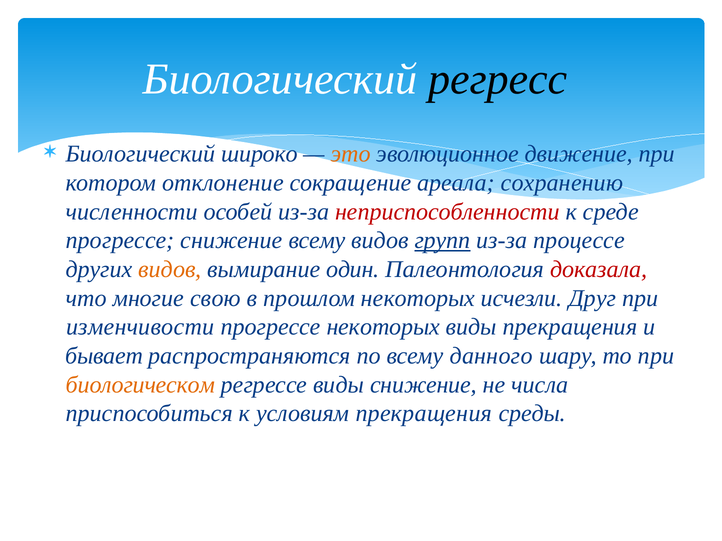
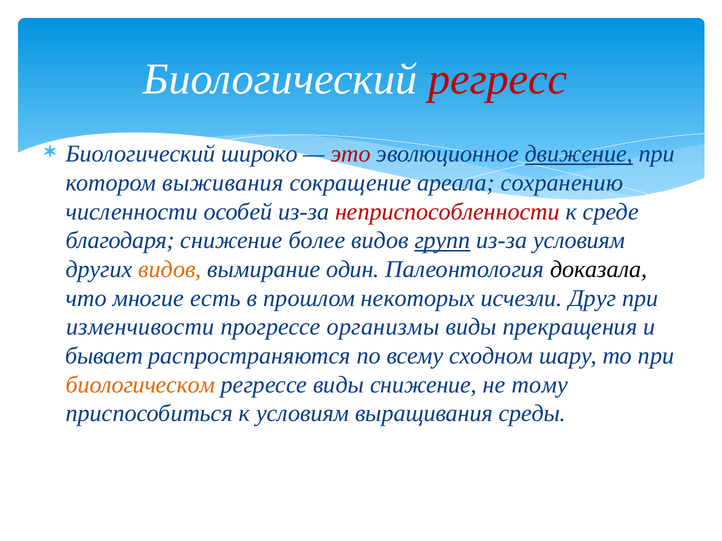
регресс colour: black -> red (498, 79)
это colour: orange -> red (351, 154)
движение underline: none -> present (579, 154)
отклонение: отклонение -> выживания (223, 183)
прогрессе: прогрессе -> благодаря (120, 241)
снижение всему: всему -> более (317, 241)
из-за процессе: процессе -> условиям (579, 241)
доказала colour: red -> black (599, 270)
свою: свою -> есть (215, 298)
прогрессе некоторых: некоторых -> организмы (383, 327)
данного: данного -> сходном (491, 356)
числа: числа -> тому (540, 385)
условиям прекращения: прекращения -> выращивания (424, 414)
